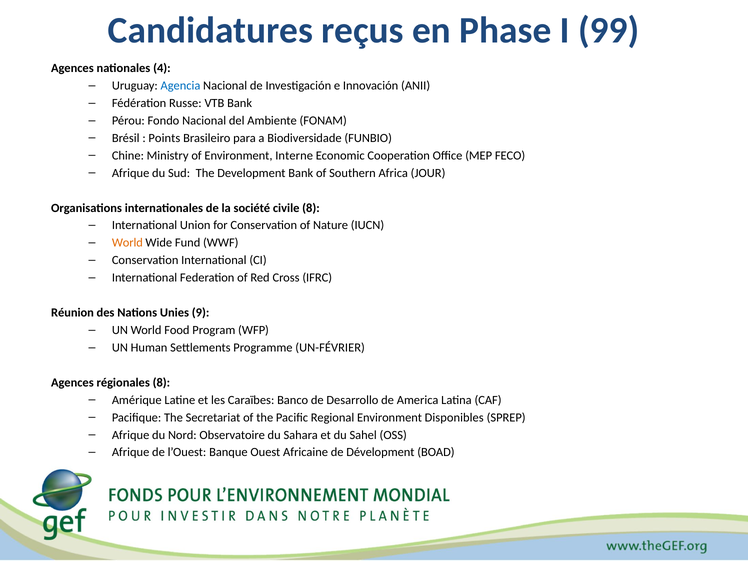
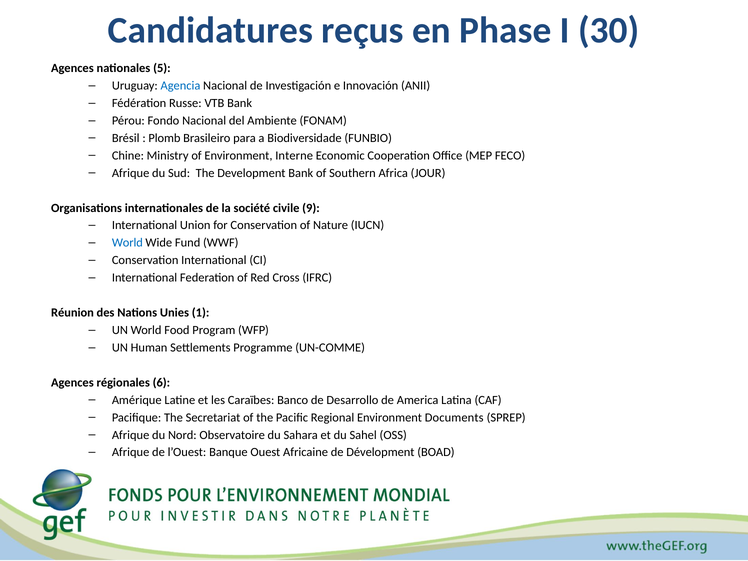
99: 99 -> 30 (609, 31)
4: 4 -> 5 (162, 68)
Points: Points -> Plomb (164, 138)
civile 8: 8 -> 9 (311, 208)
World colour: orange -> blue (127, 243)
9: 9 -> 1 (201, 313)
UN-FÉVRIER: UN-FÉVRIER -> UN-COMME (330, 348)
régionales 8: 8 -> 6 (161, 383)
Disponibles: Disponibles -> Documents (454, 417)
